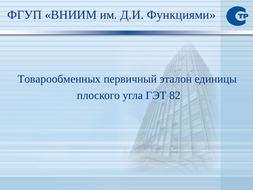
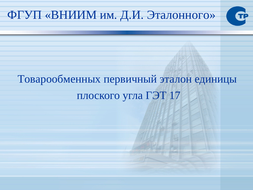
Функциями: Функциями -> Эталонного (181, 15)
82: 82 -> 17 (175, 95)
